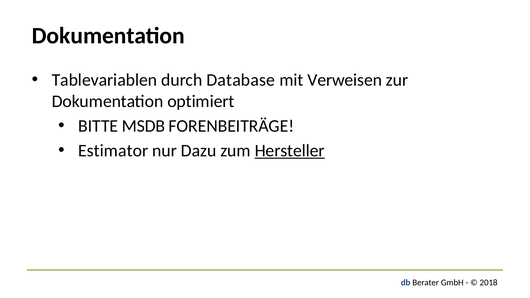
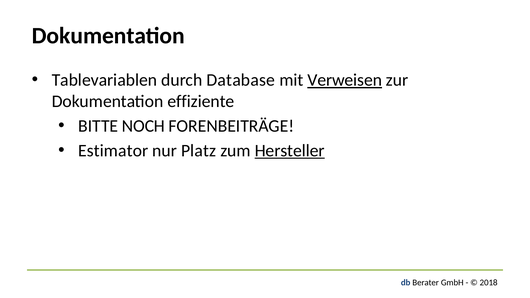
Verweisen underline: none -> present (345, 80)
optimiert: optimiert -> effiziente (201, 101)
MSDB: MSDB -> NOCH (143, 126)
Dazu: Dazu -> Platz (199, 151)
